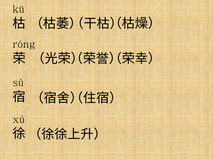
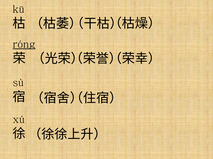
róng underline: none -> present (24, 44)
